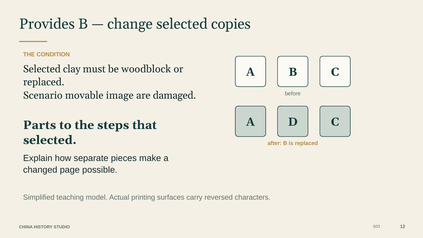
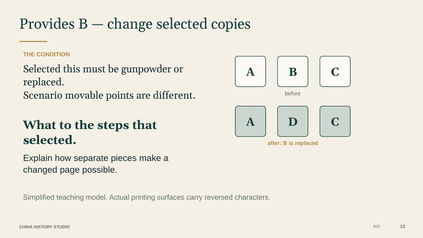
clay: clay -> this (72, 69)
woodblock: woodblock -> gunpowder (146, 69)
image: image -> points (120, 96)
damaged: damaged -> different (174, 96)
Parts: Parts -> What (40, 125)
